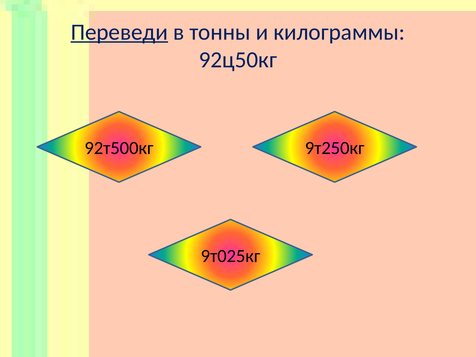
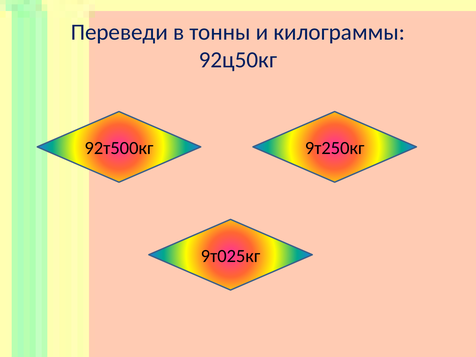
Переведи underline: present -> none (119, 32)
